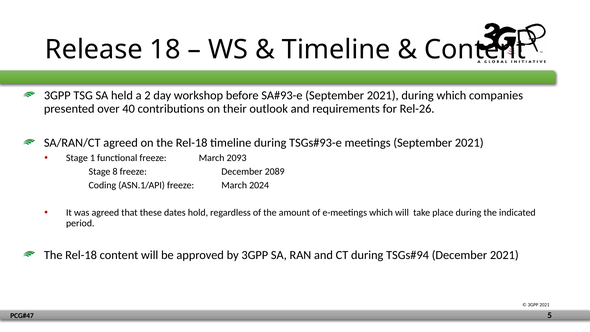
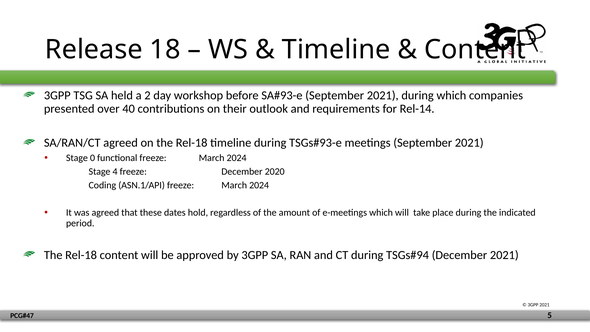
Rel-26: Rel-26 -> Rel-14 (417, 109)
1: 1 -> 0 (92, 158)
functional freeze March 2093: 2093 -> 2024 (237, 158)
8: 8 -> 4 (115, 171)
2089: 2089 -> 2020 (275, 171)
